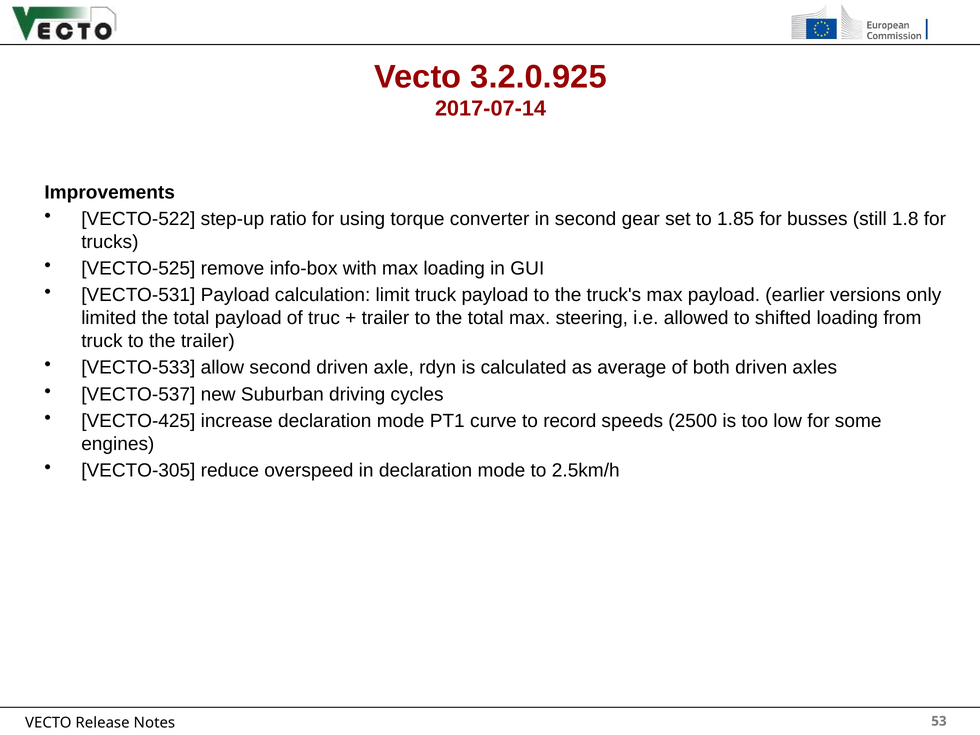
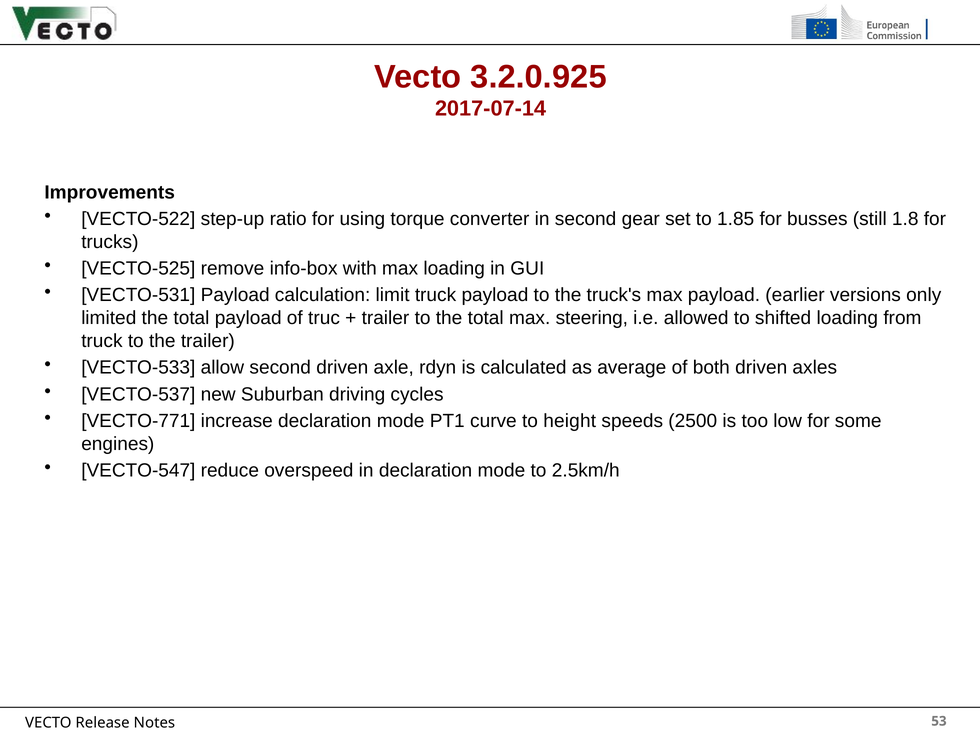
VECTO-425: VECTO-425 -> VECTO-771 (138, 421)
record: record -> height (570, 421)
VECTO-305: VECTO-305 -> VECTO-547 (138, 471)
